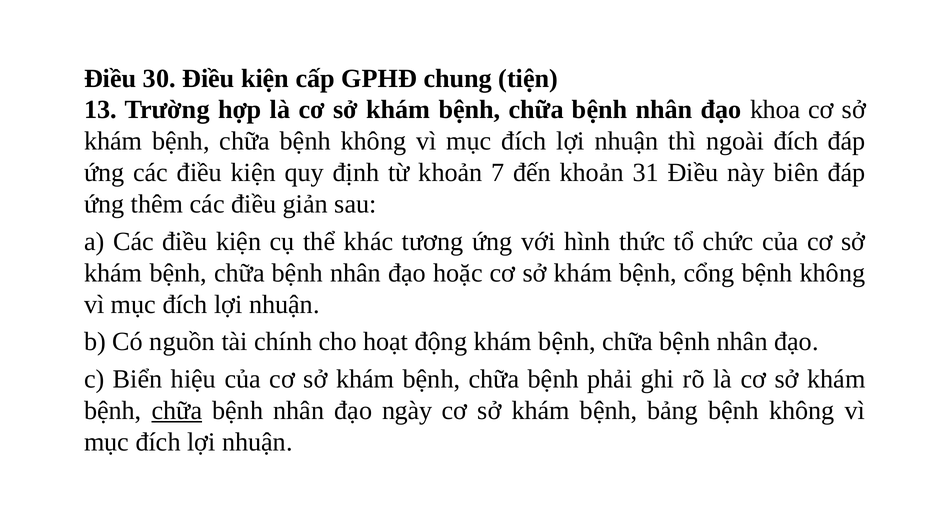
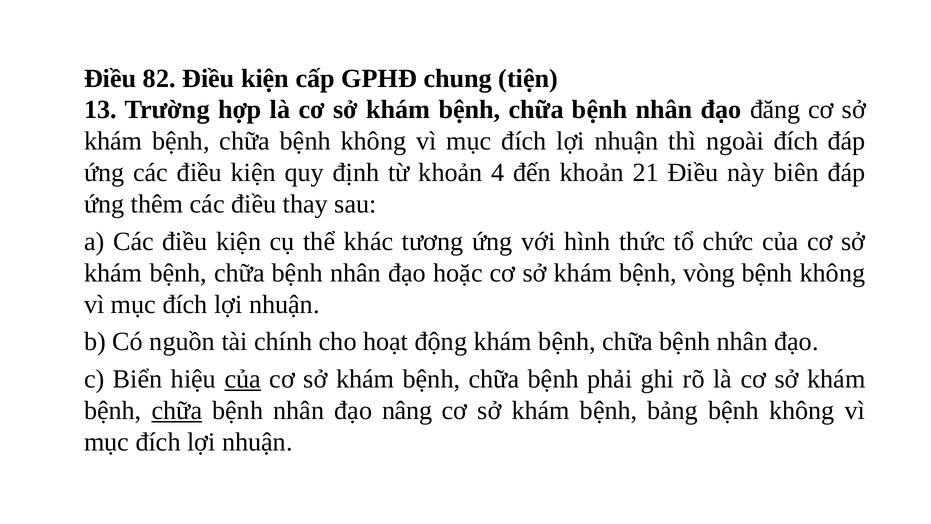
30: 30 -> 82 (159, 78)
khoa: khoa -> đăng (775, 110)
7: 7 -> 4 (498, 173)
31: 31 -> 21 (646, 173)
giản: giản -> thay (305, 204)
cổng: cổng -> vòng (709, 273)
của underline: none -> present (243, 379)
ngày: ngày -> nâng (407, 410)
